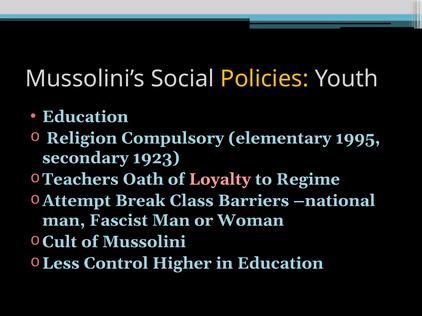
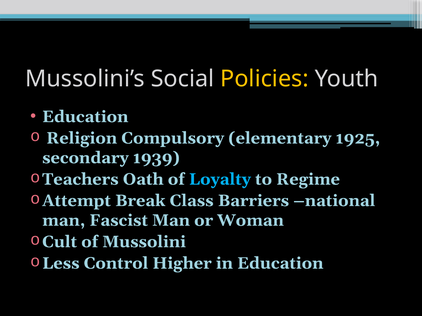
1995: 1995 -> 1925 (358, 138)
1923: 1923 -> 1939 (156, 158)
Loyalty colour: pink -> light blue (220, 180)
